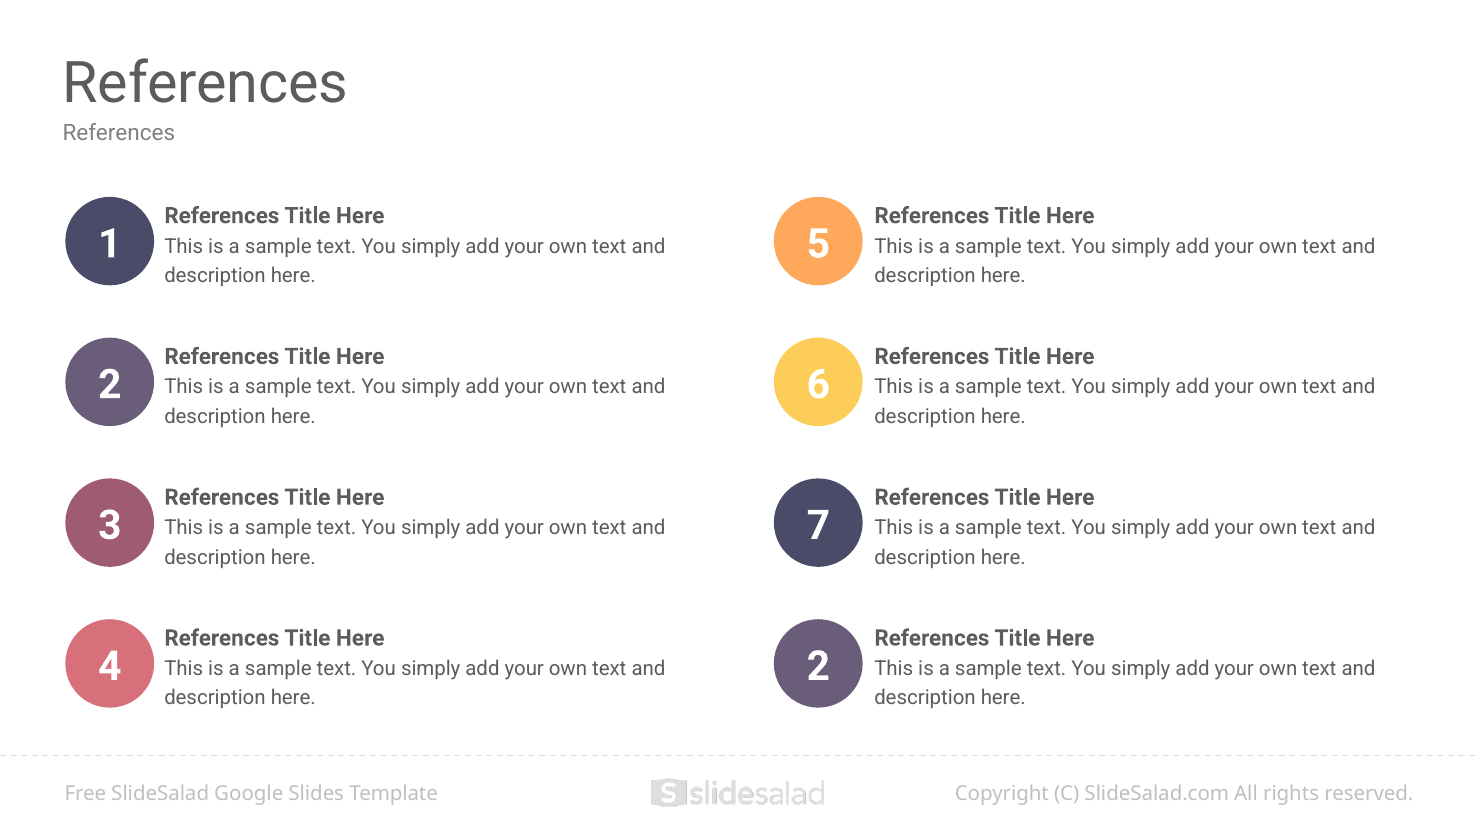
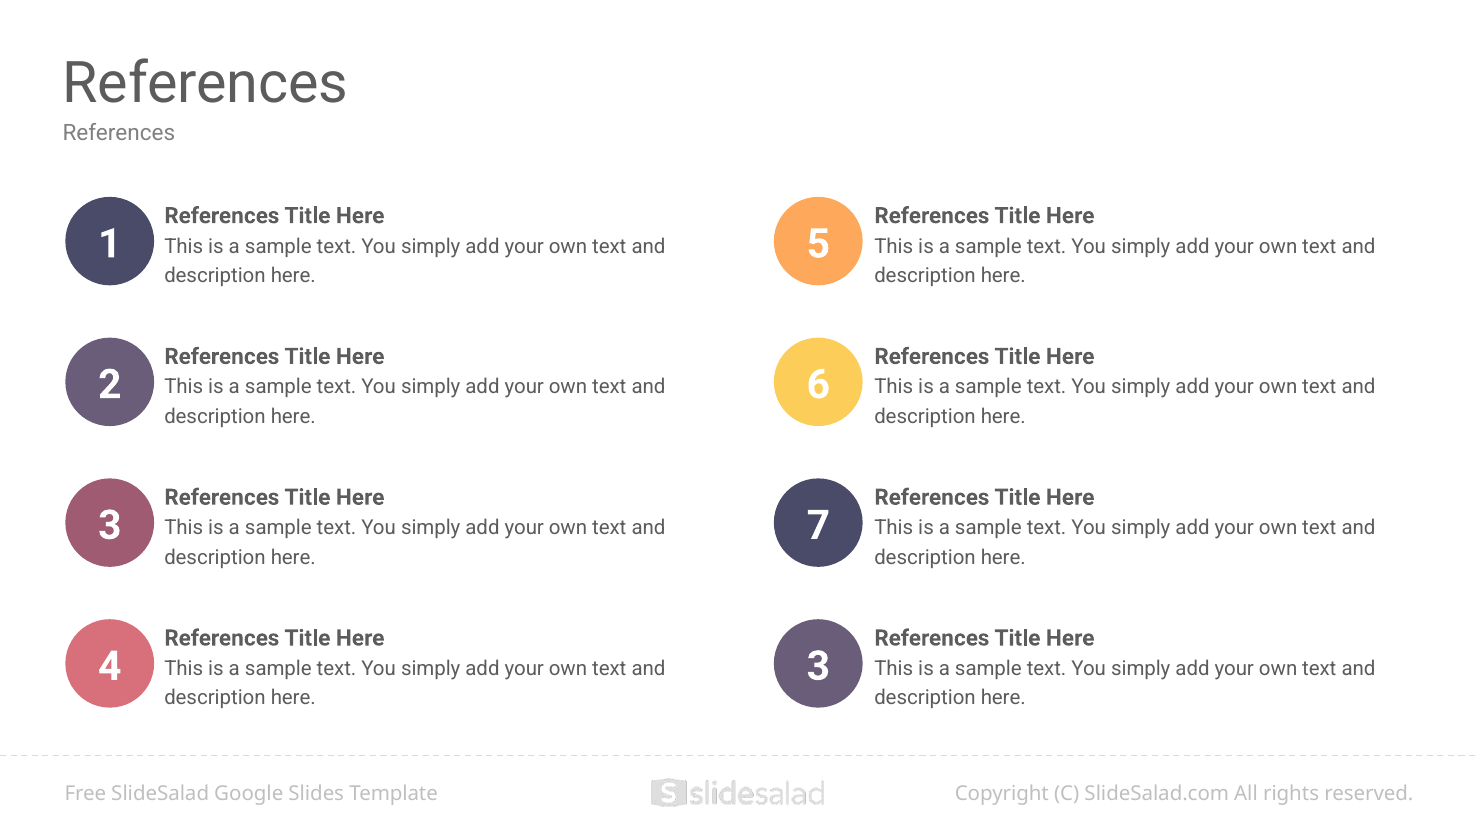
4 2: 2 -> 3 (818, 666)
